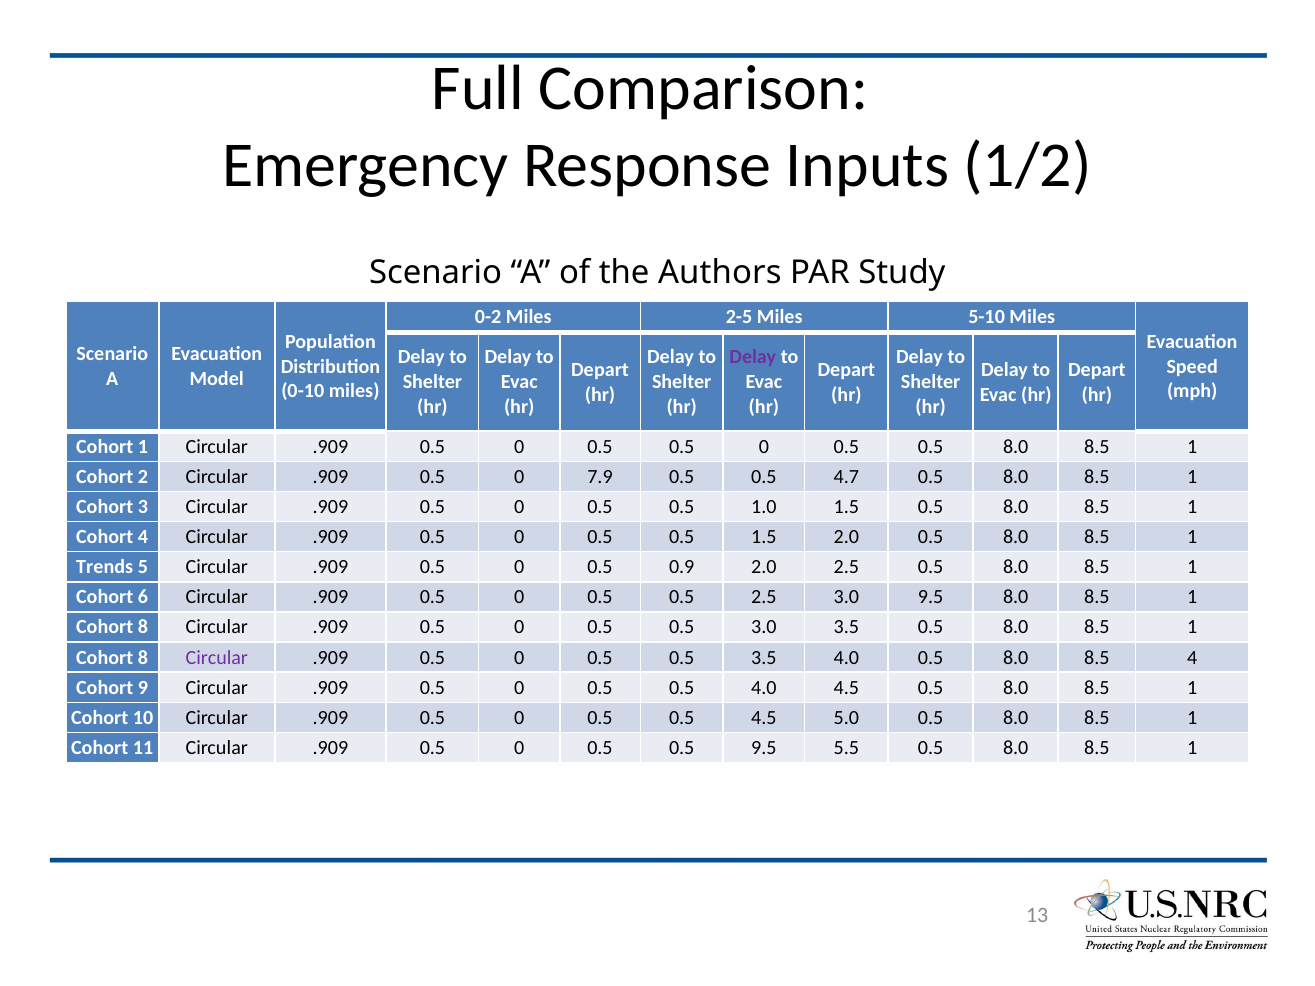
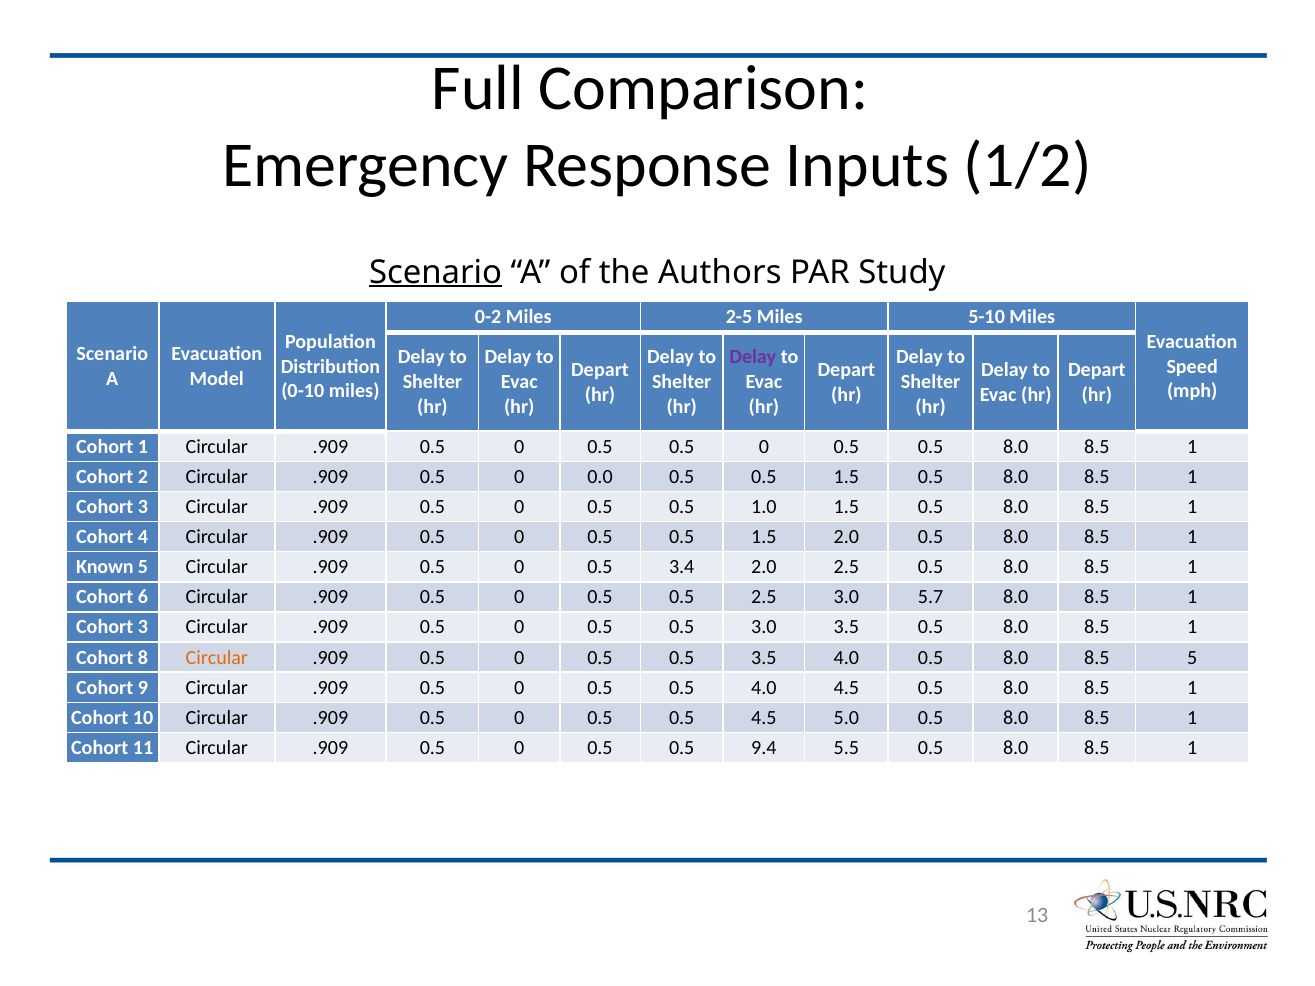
Scenario underline: none -> present (436, 272)
7.9: 7.9 -> 0.0 (600, 477)
4.7: 4.7 -> 1.5 (846, 477)
Trends: Trends -> Known (105, 567)
0.9: 0.9 -> 3.4 (682, 567)
3.0 9.5: 9.5 -> 5.7 (931, 597)
8: 8 -> 3 (143, 627)
Circular colour: purple -> orange (217, 658)
8.5 4: 4 -> 5 (1192, 658)
0.5 9.5: 9.5 -> 9.4 (764, 748)
